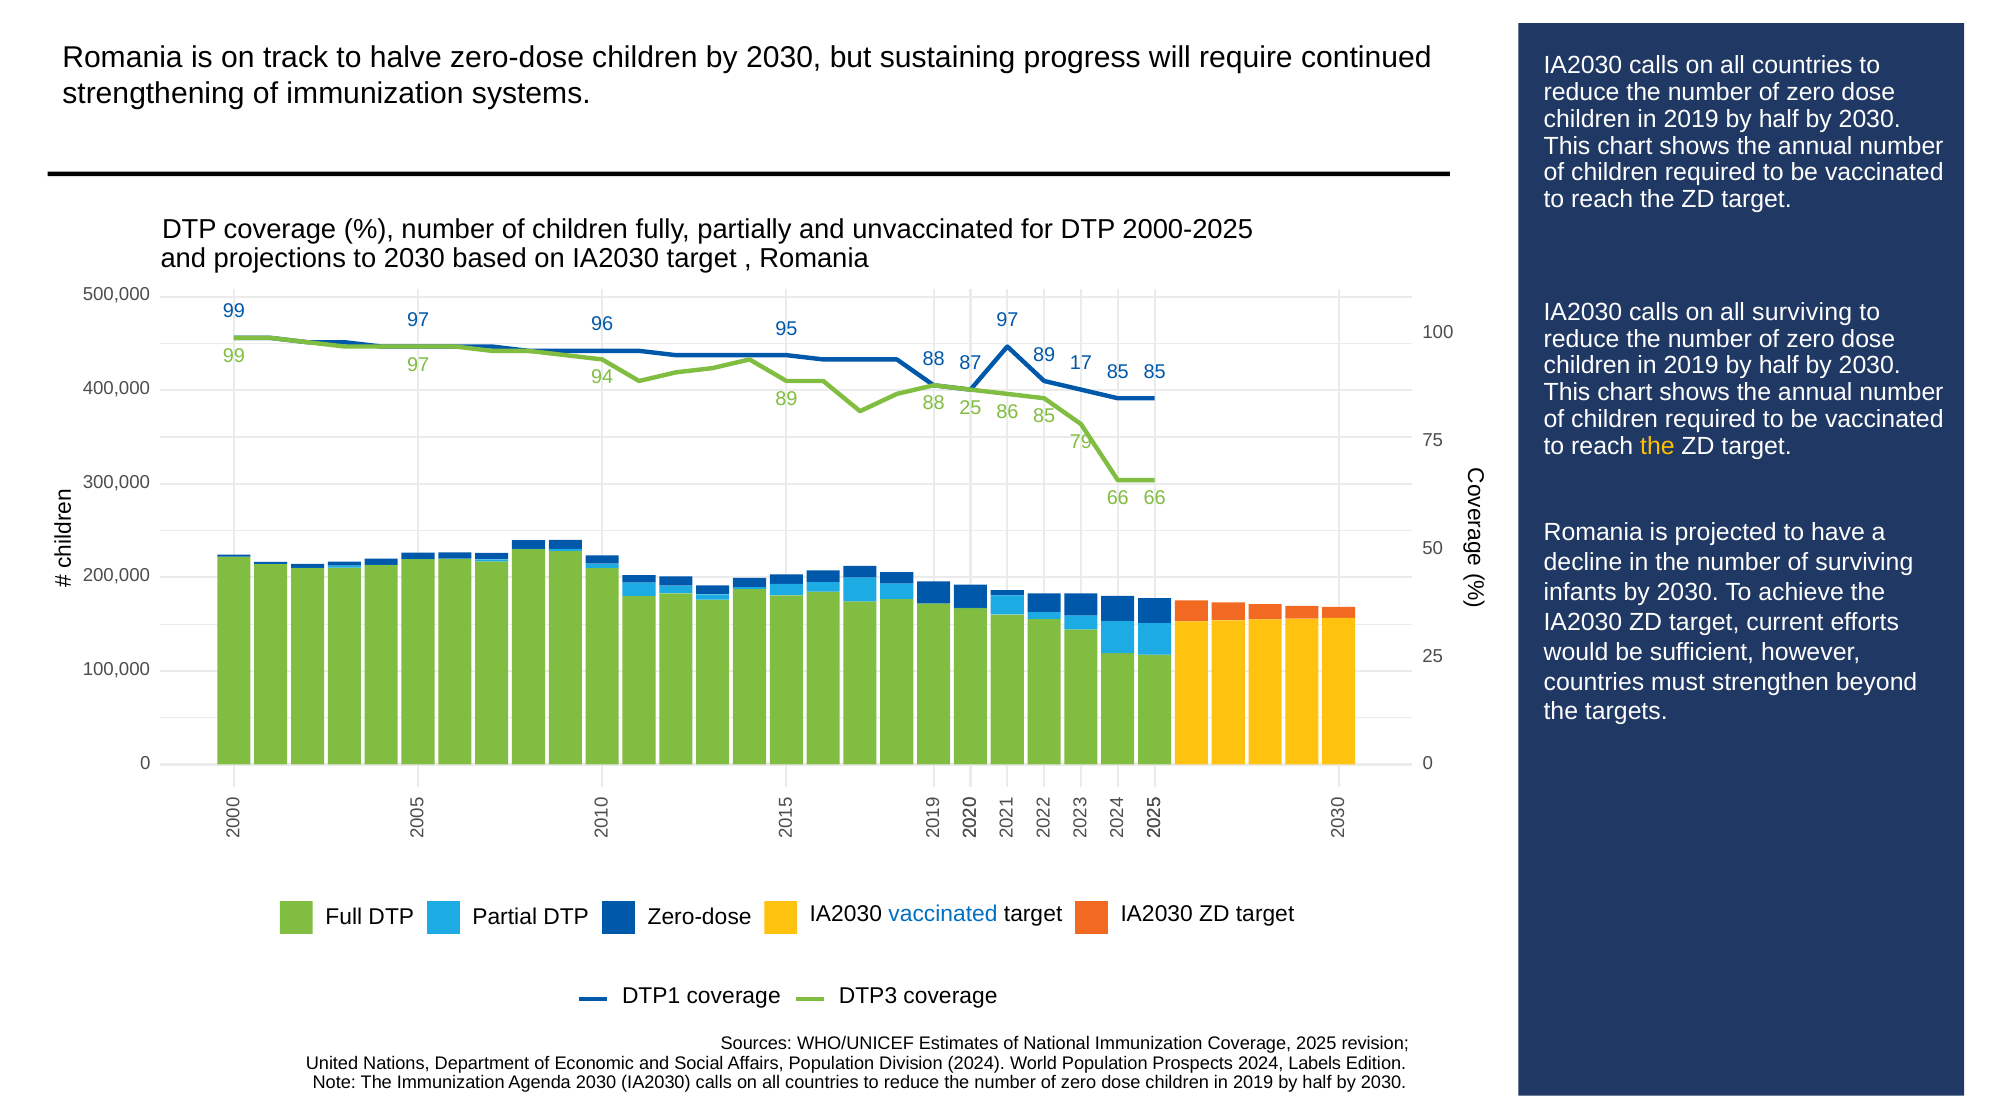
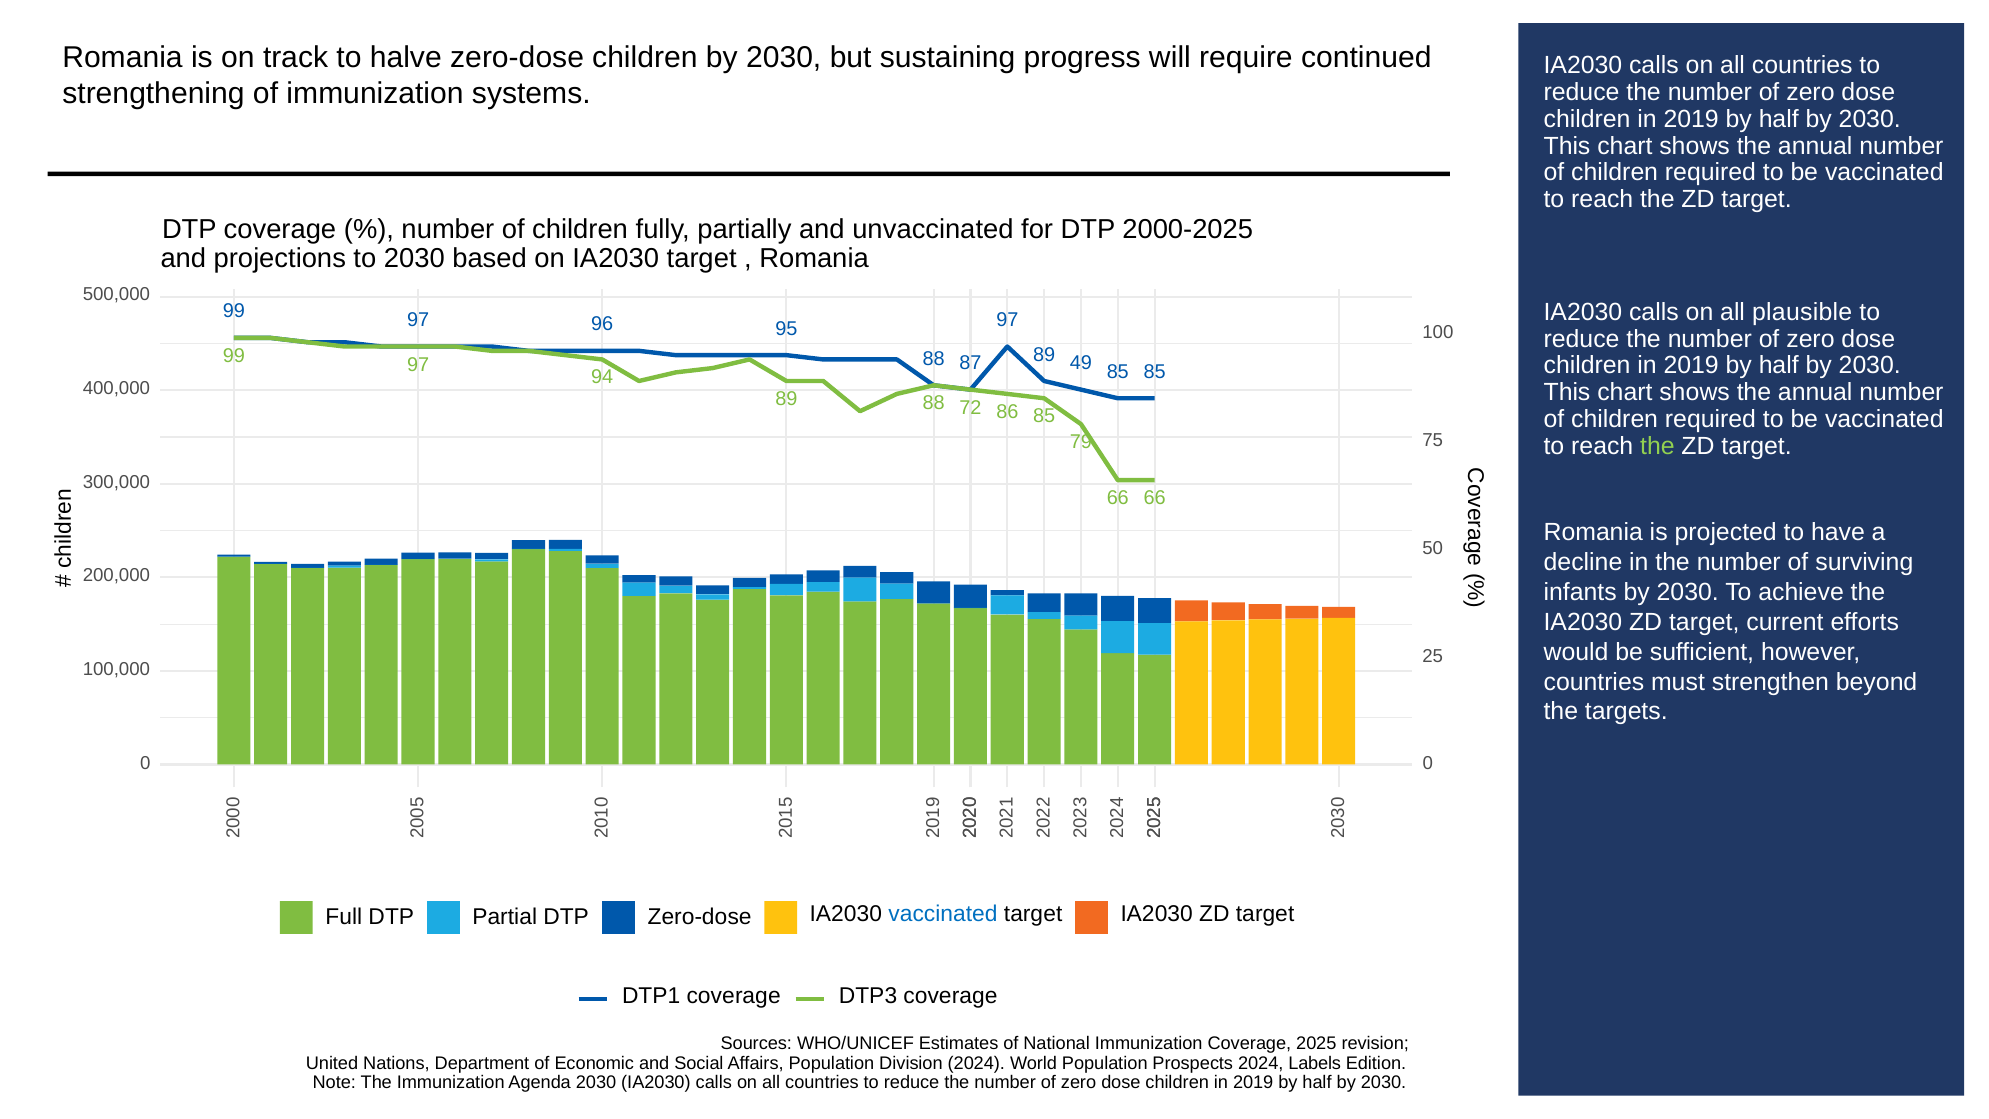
all surviving: surviving -> plausible (1802, 312)
17: 17 -> 49 (1081, 363)
88 25: 25 -> 72 (971, 407)
the colour: yellow -> light green (1657, 446)
